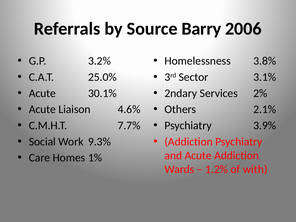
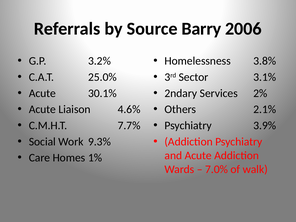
1.2%: 1.2% -> 7.0% (217, 169)
with: with -> walk (255, 169)
